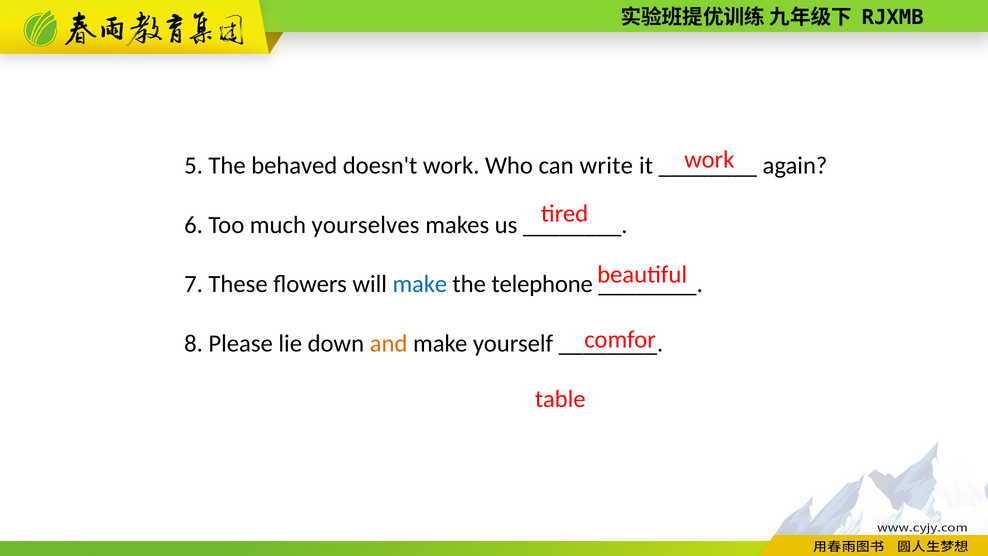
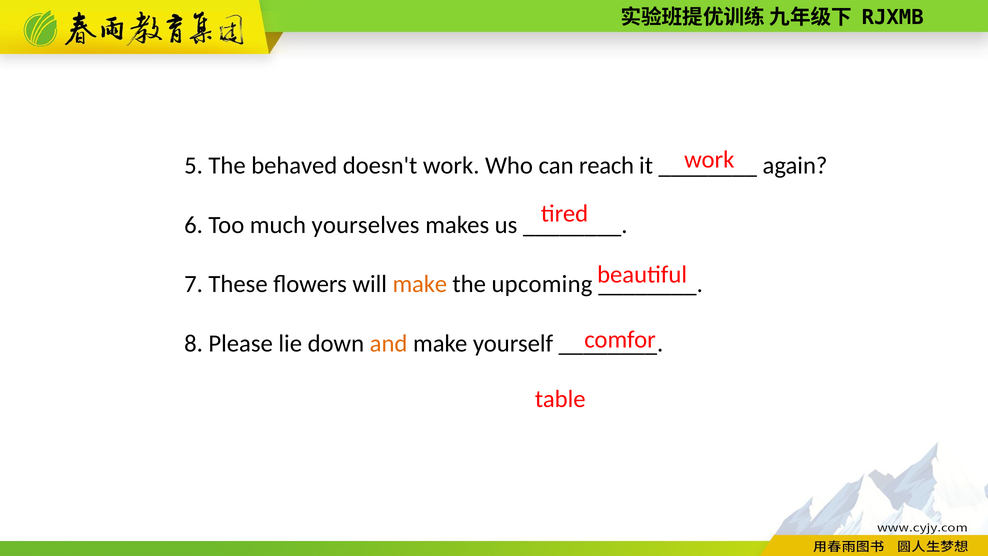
write: write -> reach (606, 166)
make colour: blue -> orange (420, 284)
telephone: telephone -> upcoming (542, 284)
